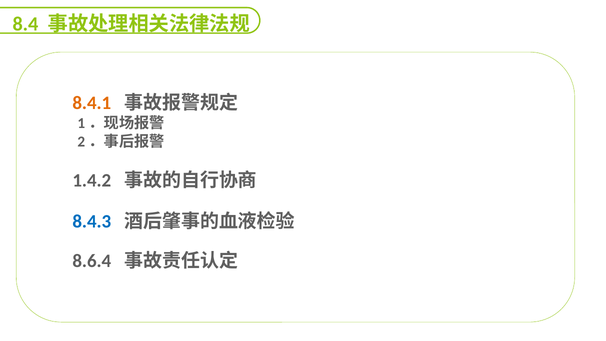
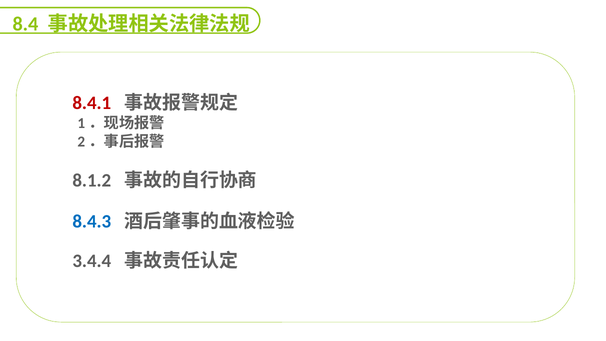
8.4.1 colour: orange -> red (92, 103)
1.4.2: 1.4.2 -> 8.1.2 (92, 180)
8.6.4: 8.6.4 -> 3.4.4 (92, 261)
